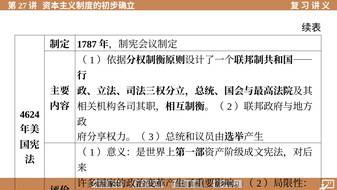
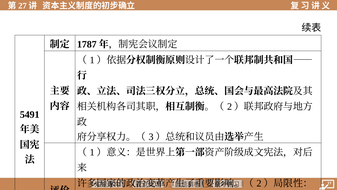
4624: 4624 -> 5491 (30, 114)
